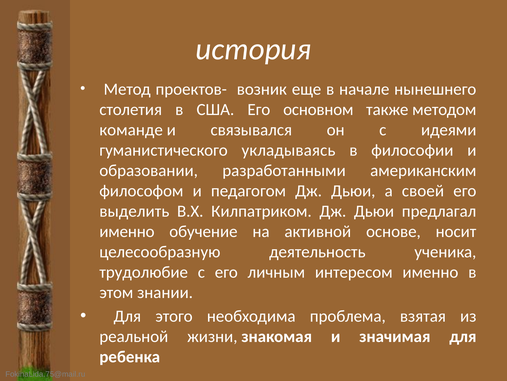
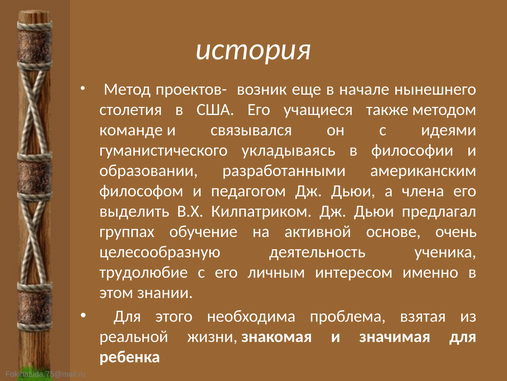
основном: основном -> учащиеся (318, 109)
своей: своей -> члена (423, 191)
именно: именно -> группах (127, 231)
носит: носит -> очень (456, 231)
